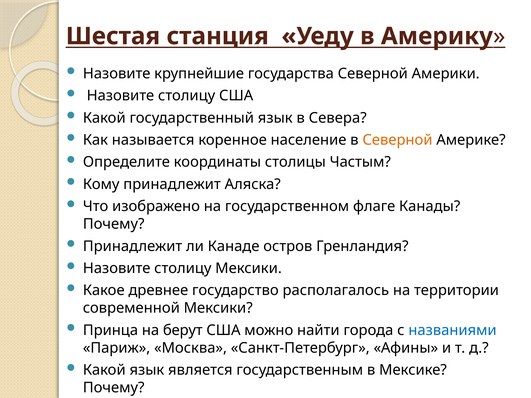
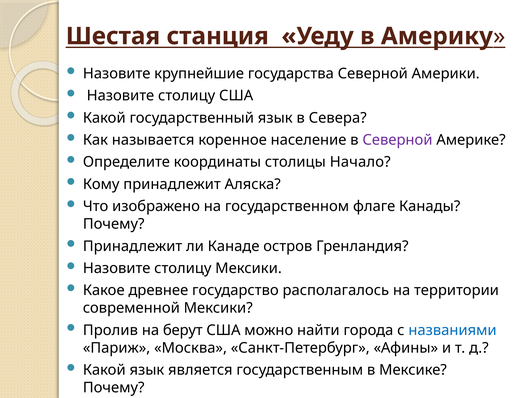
Северной colour: orange -> purple (397, 140)
Частым: Частым -> Начало (360, 162)
Принца: Принца -> Пролив (110, 330)
